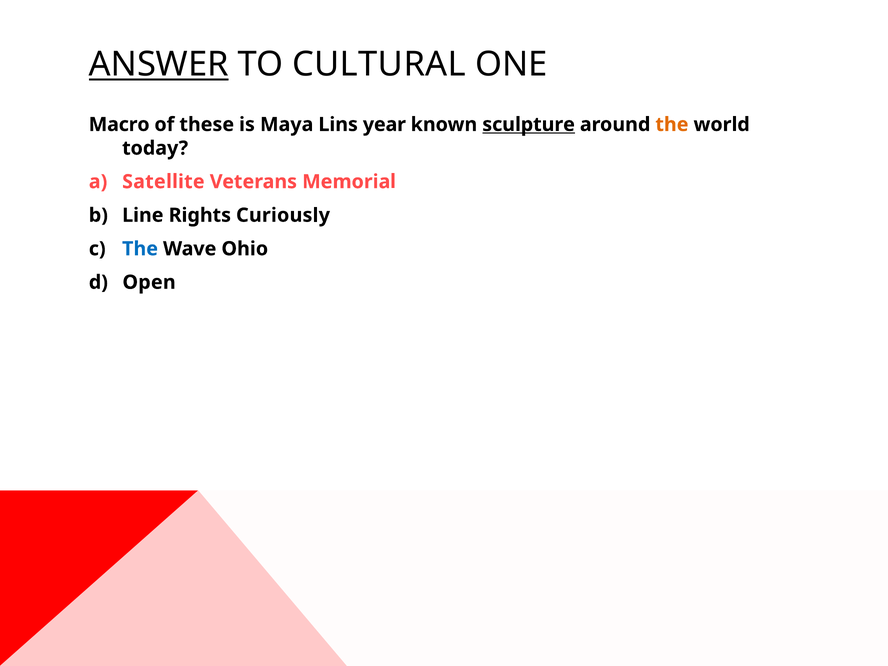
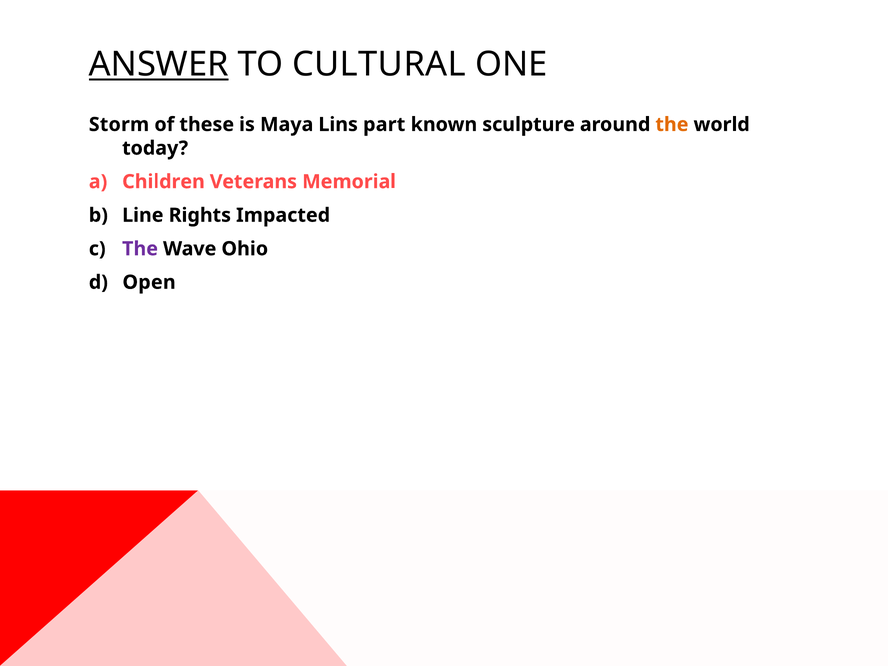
Macro: Macro -> Storm (119, 125)
year: year -> part (384, 125)
sculpture underline: present -> none (529, 125)
Satellite: Satellite -> Children (163, 182)
Curiously: Curiously -> Impacted (283, 215)
The colour: blue -> purple (140, 249)
